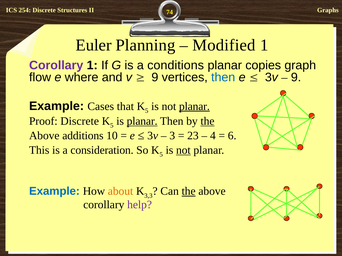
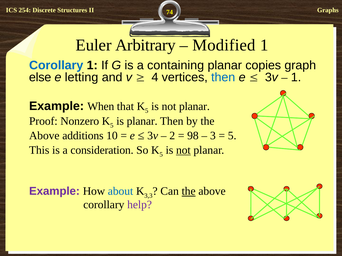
Planning: Planning -> Arbitrary (146, 45)
Corollary colour: purple -> blue (56, 65)
conditions: conditions -> containing (176, 65)
flow: flow -> else (40, 77)
where: where -> letting (82, 77)
9: 9 -> 4 (155, 77)
9: 9 -> 1 (296, 77)
Cases: Cases -> When (101, 106)
planar underline: present -> none (194, 106)
Proof Discrete: Discrete -> Nonzero (80, 121)
planar underline: present -> none (142, 121)
the underline: present -> none (207, 121)
3: 3 -> 2 (172, 136)
23: 23 -> 98 (193, 136)
4: 4 -> 3 (213, 136)
6: 6 -> 5 (232, 136)
Example colour: blue -> purple (54, 192)
about colour: orange -> blue (121, 192)
